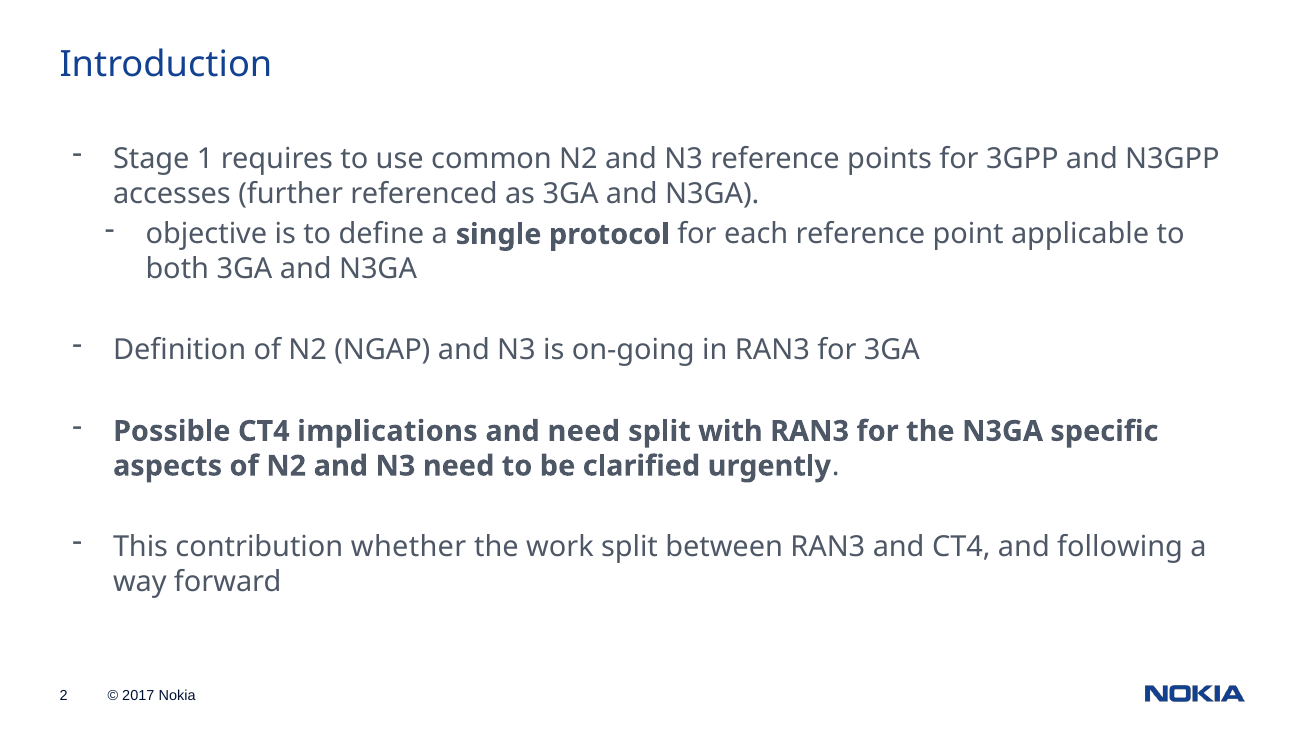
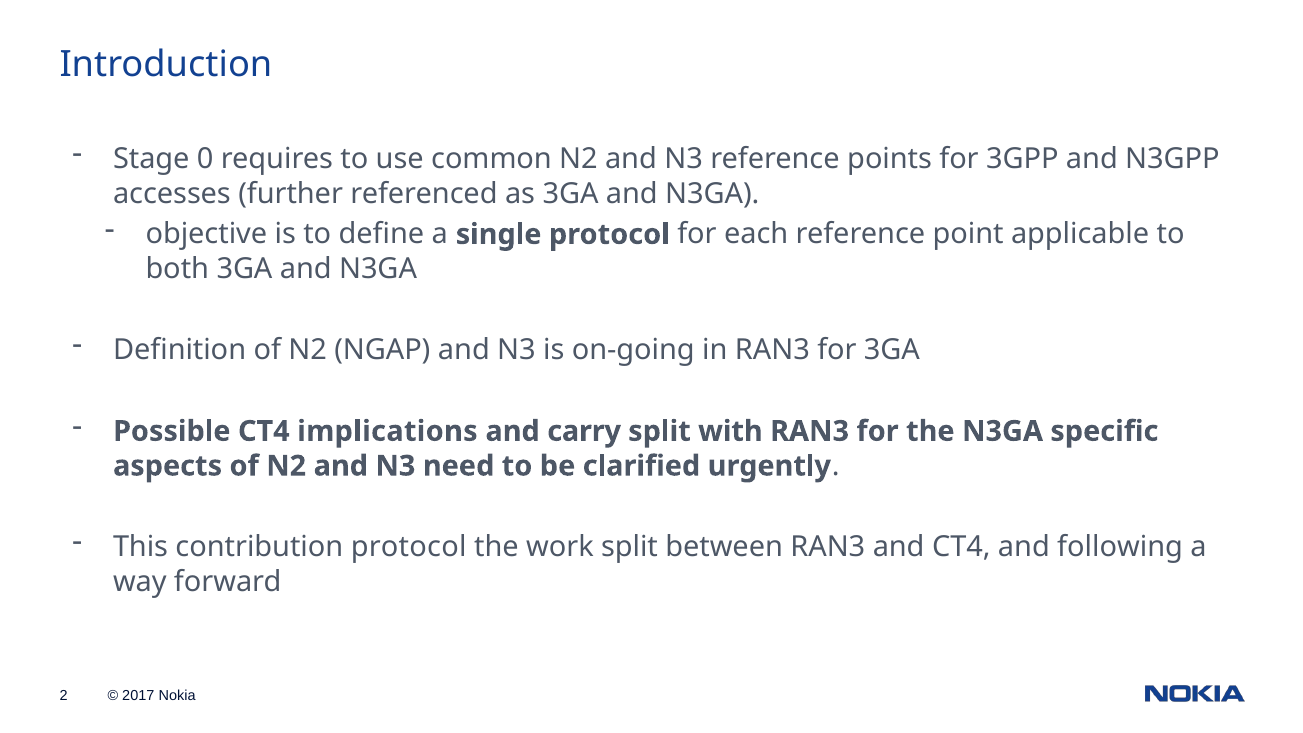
1: 1 -> 0 (205, 159)
and need: need -> carry (584, 431)
contribution whether: whether -> protocol (409, 547)
